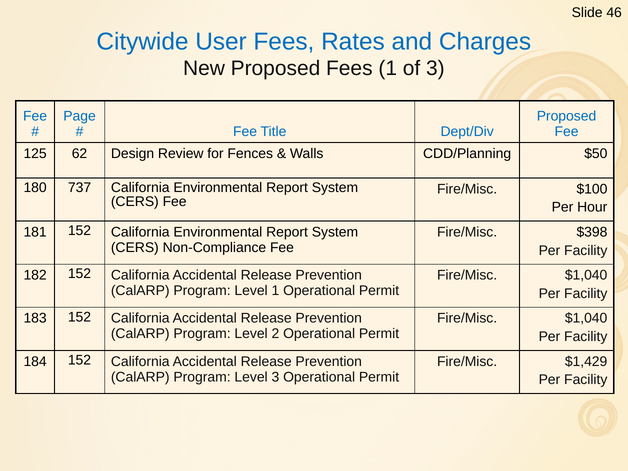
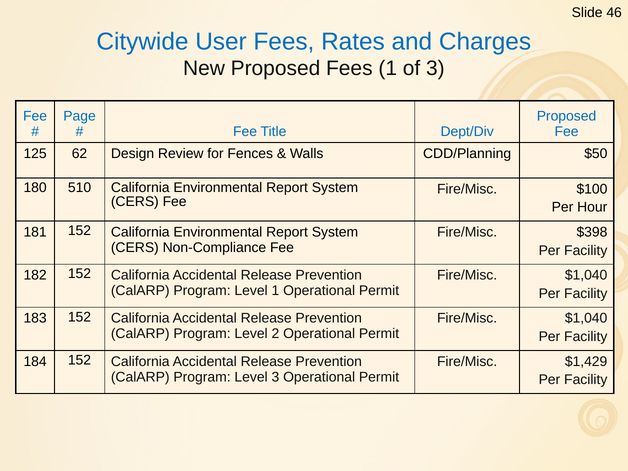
737: 737 -> 510 (80, 188)
